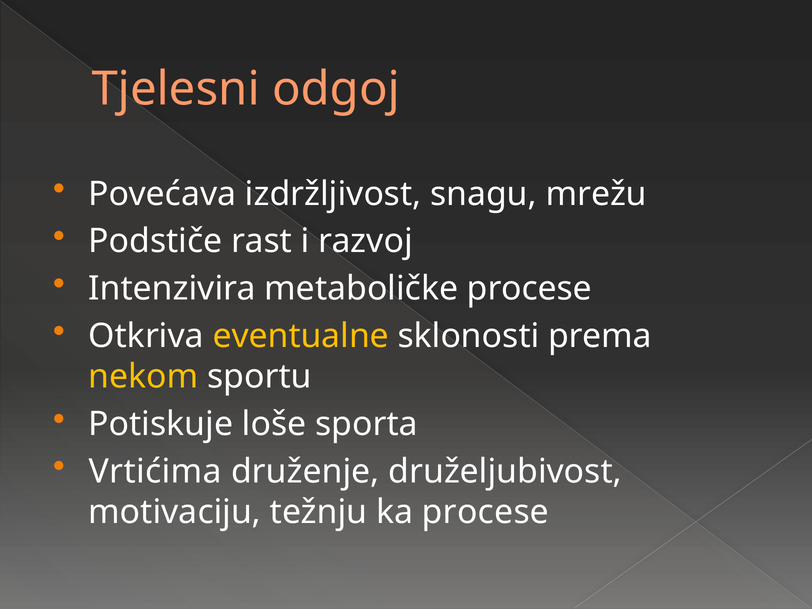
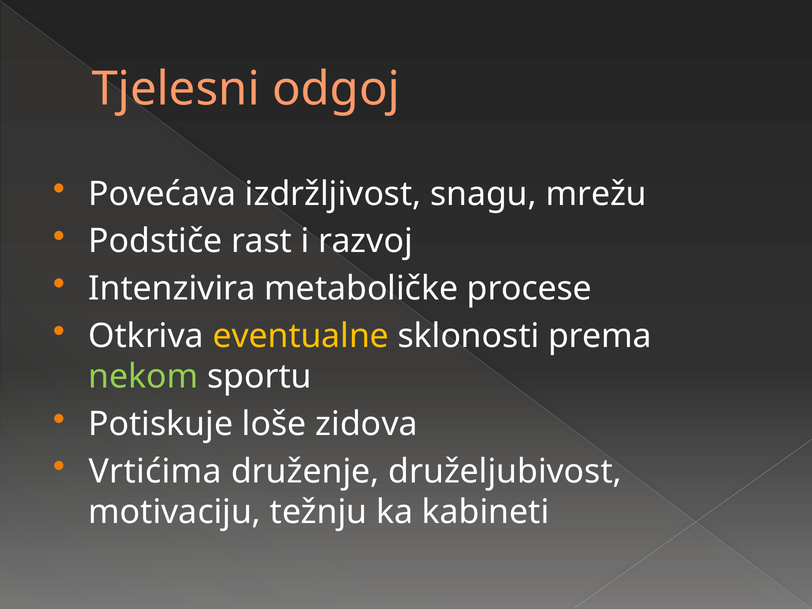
nekom colour: yellow -> light green (143, 377)
sporta: sporta -> zidova (366, 424)
ka procese: procese -> kabineti (486, 512)
